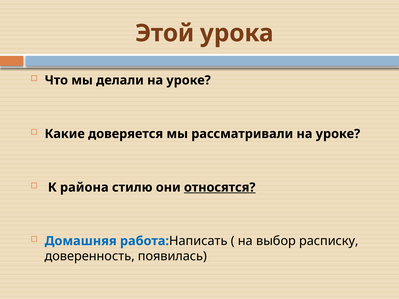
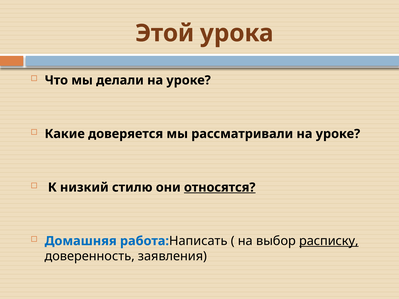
района: района -> низкий (84, 188)
расписку underline: none -> present (329, 241)
появилась: появилась -> заявления (172, 256)
